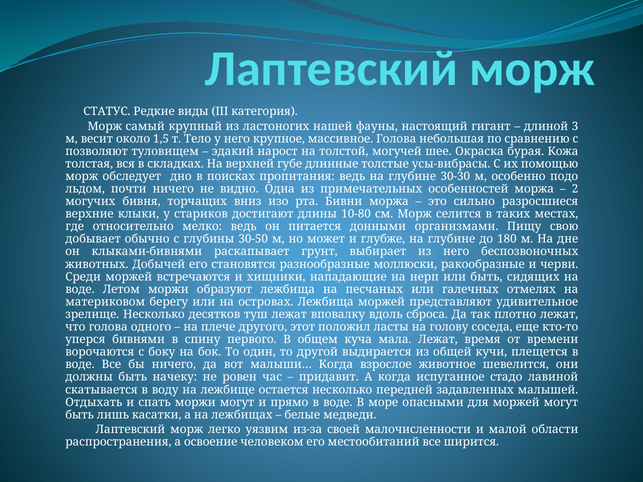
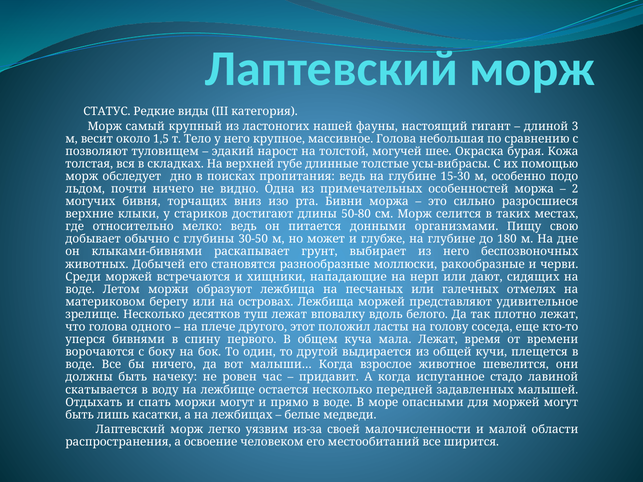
30-30: 30-30 -> 15-30 (455, 176)
10-80: 10-80 -> 50-80 (356, 214)
или быть: быть -> дают (486, 277)
сброса: сброса -> белого (427, 315)
